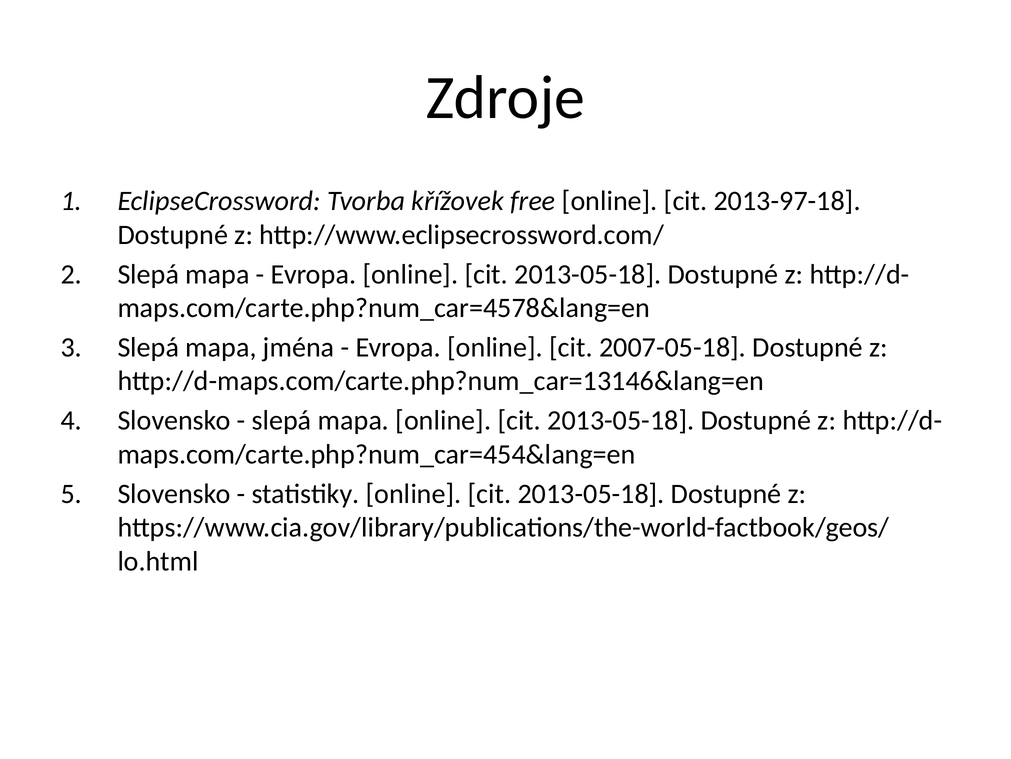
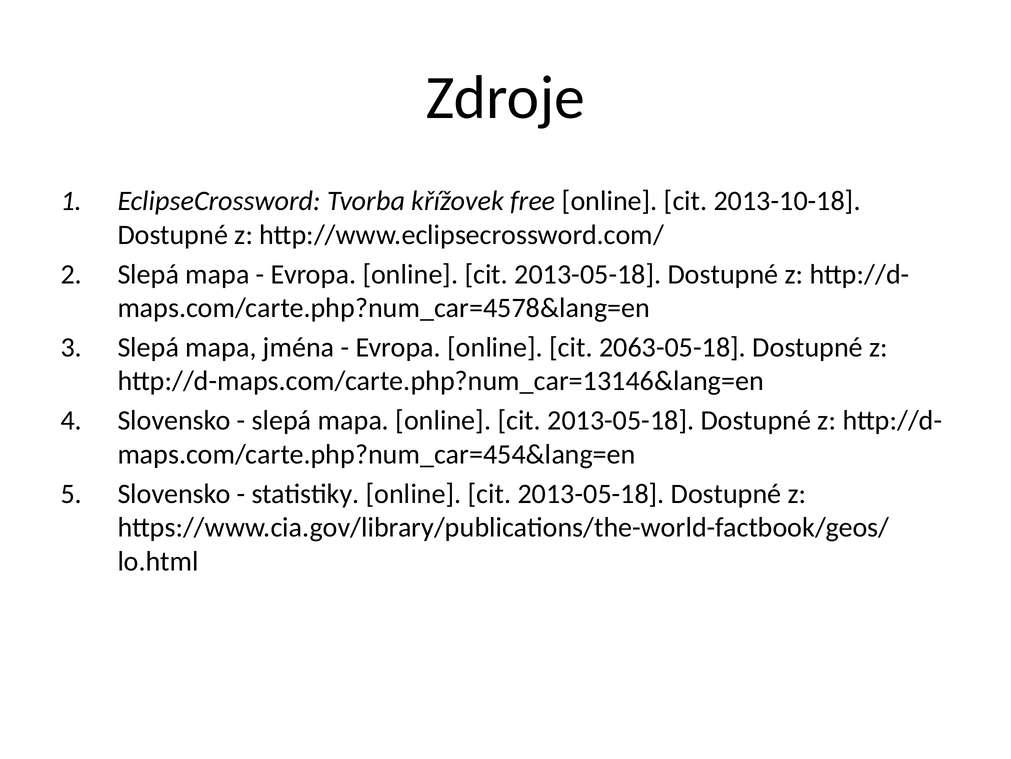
2013-97-18: 2013-97-18 -> 2013-10-18 (787, 201)
2007-05-18: 2007-05-18 -> 2063-05-18 (673, 347)
